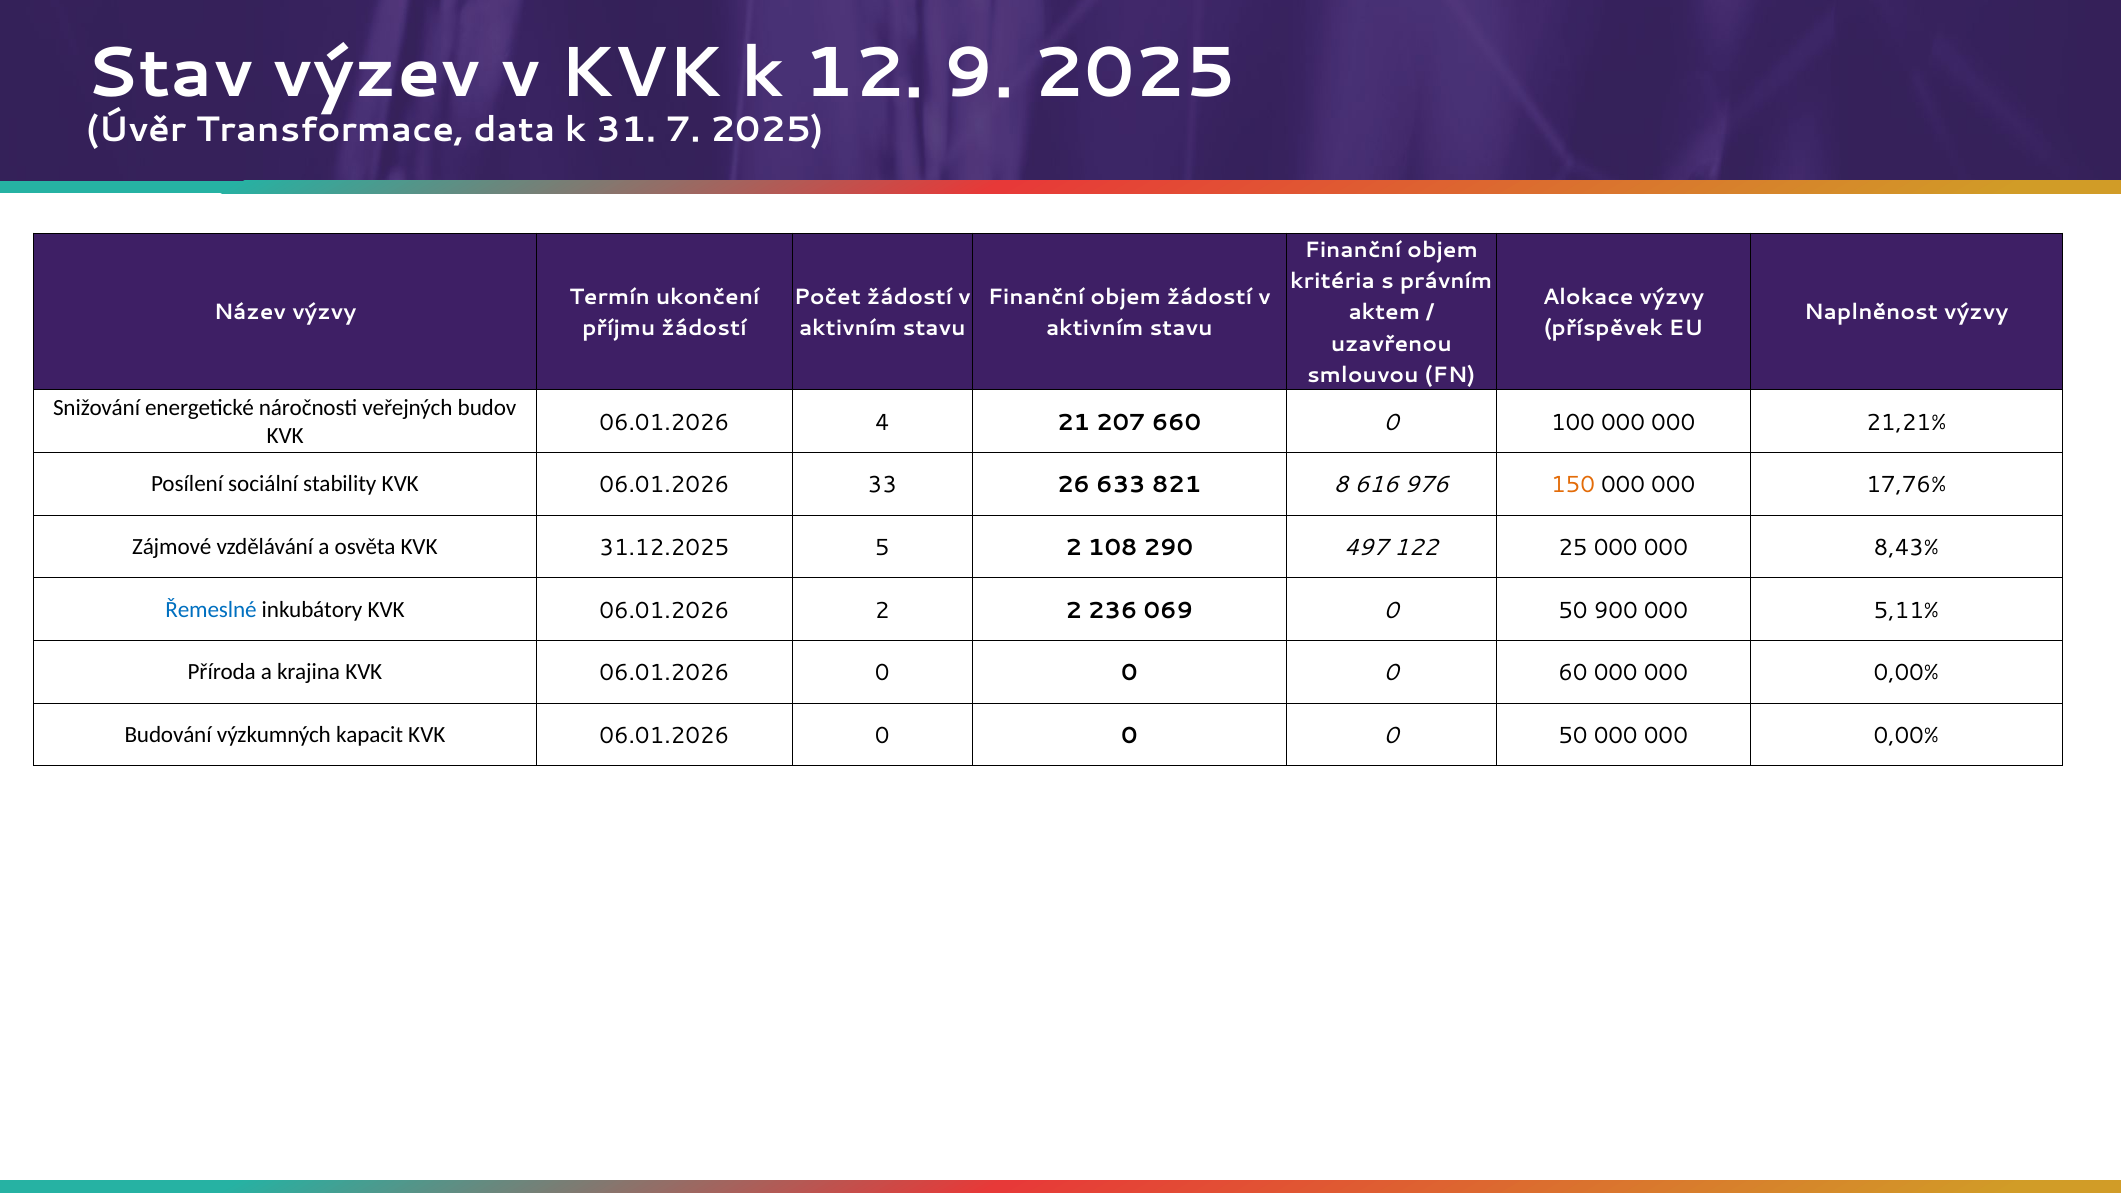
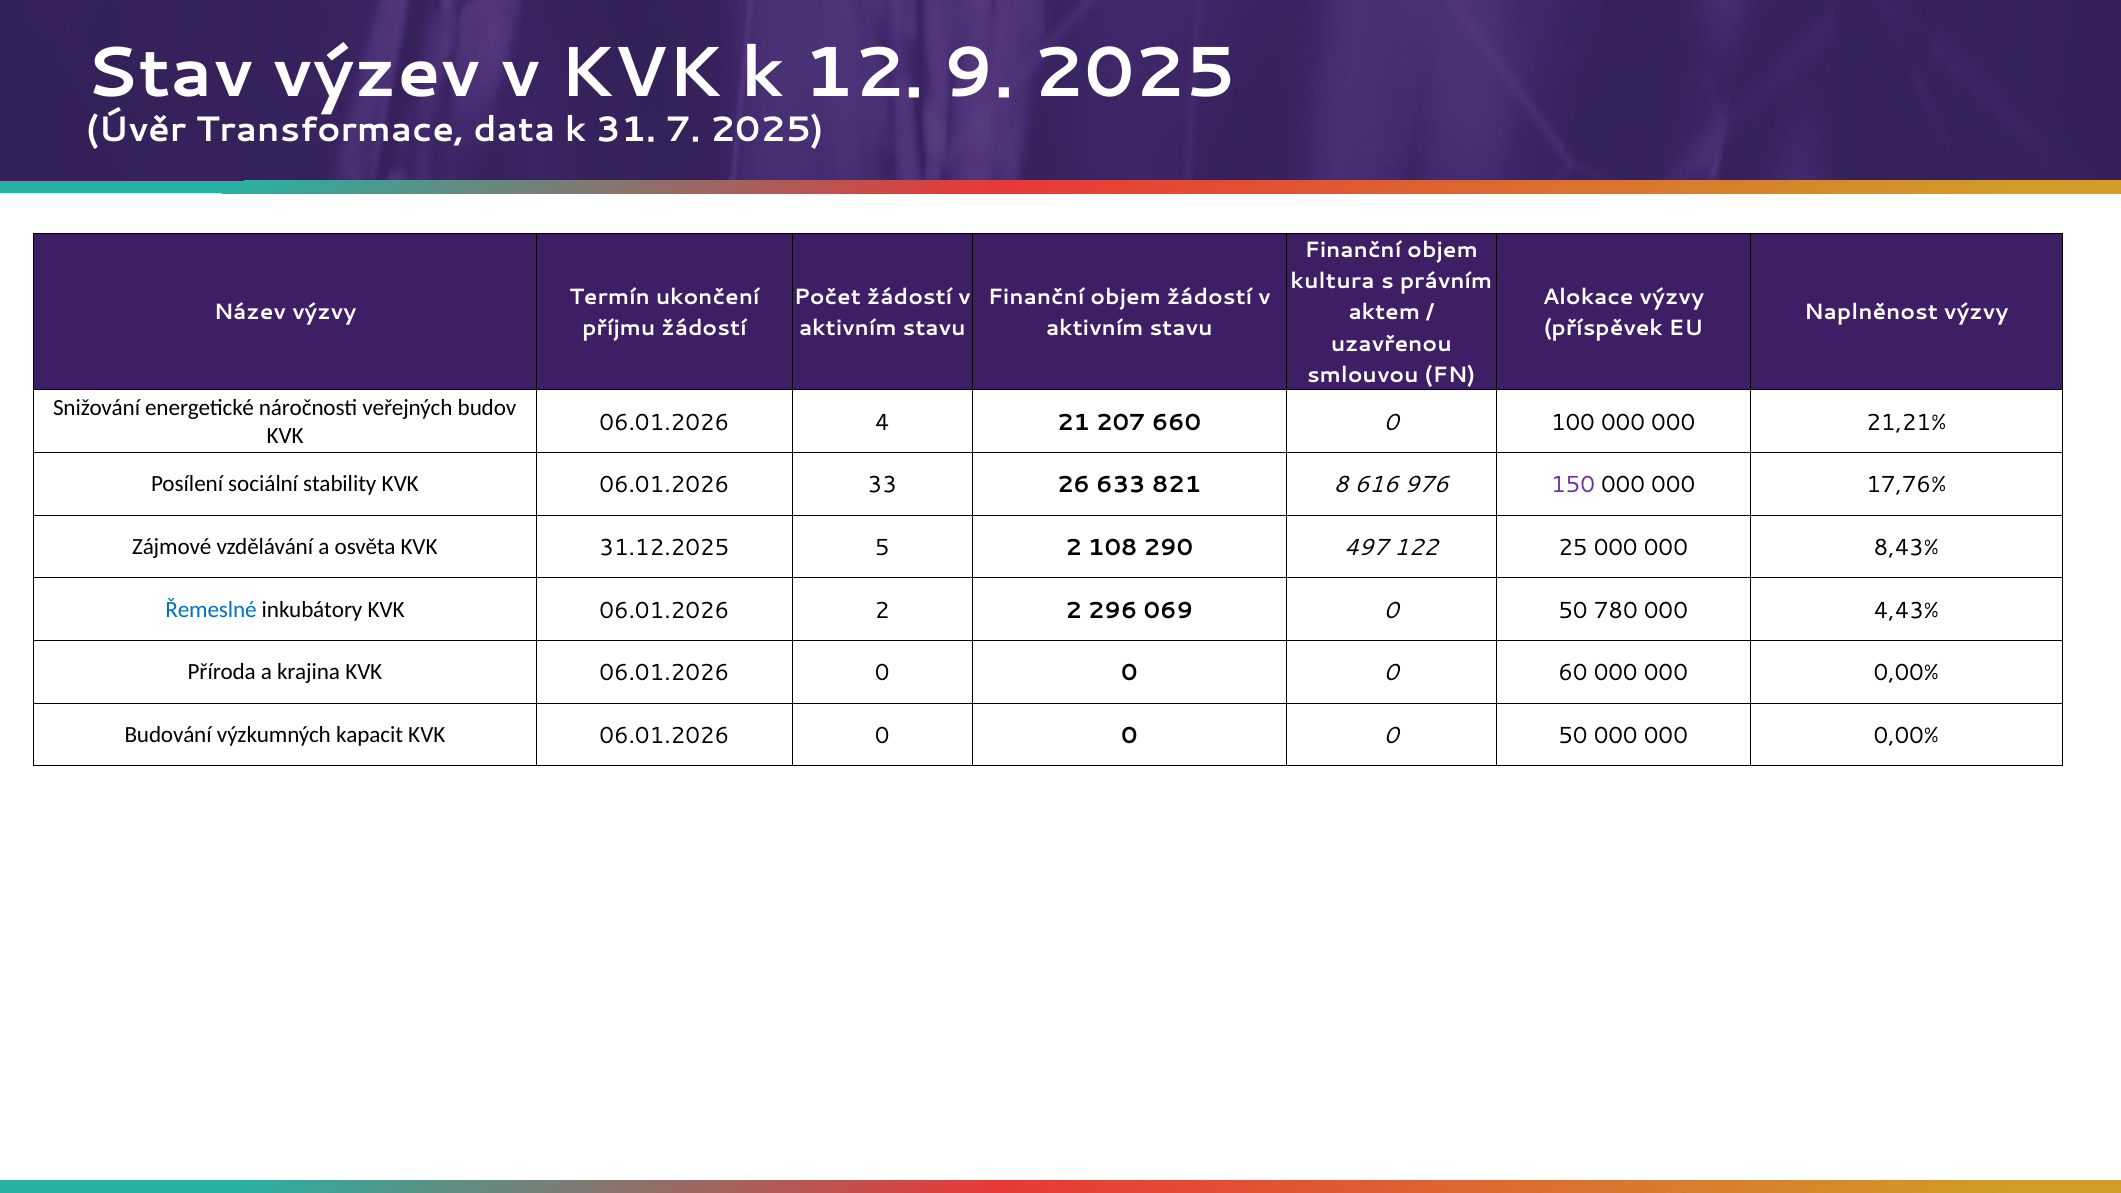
kritéria: kritéria -> kultura (1333, 281)
150 colour: orange -> purple (1573, 485)
236: 236 -> 296 (1113, 610)
900: 900 -> 780 (1616, 610)
5,11%: 5,11% -> 4,43% (1906, 610)
